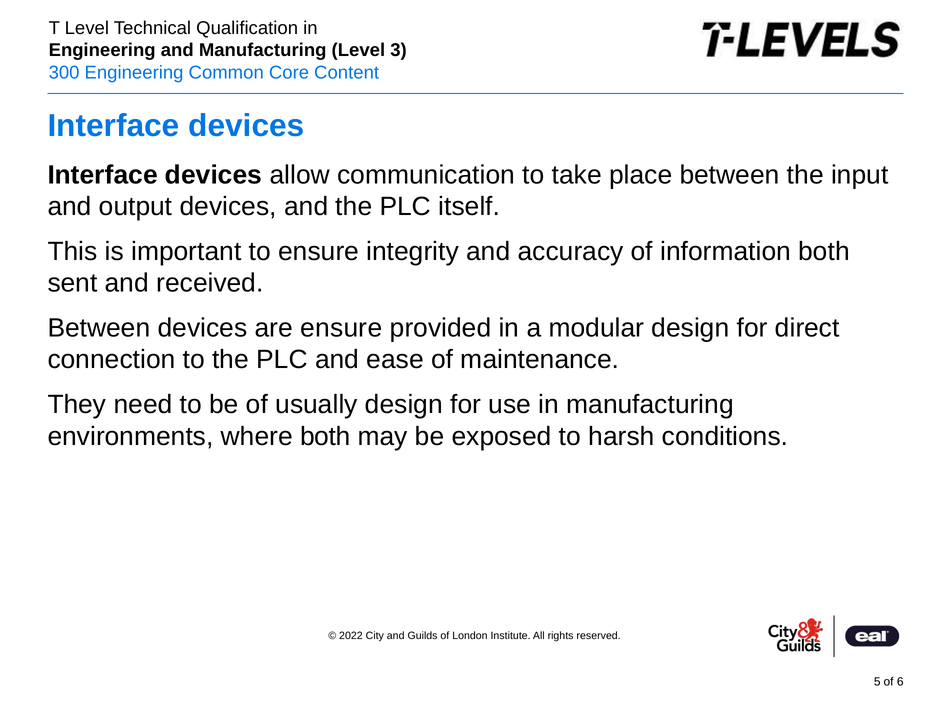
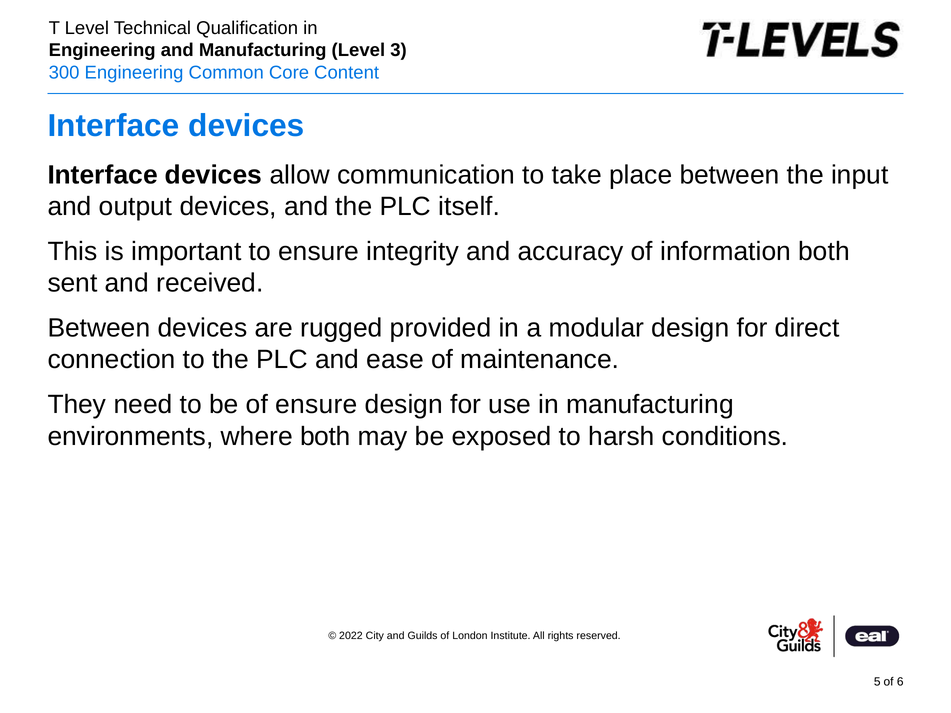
are ensure: ensure -> rugged (341, 328)
of usually: usually -> ensure (316, 405)
